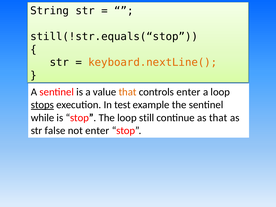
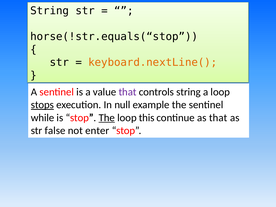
still(!str.equals(“stop: still(!str.equals(“stop -> horse(!str.equals(“stop (114, 37)
that colour: orange -> purple (128, 92)
controls enter: enter -> string (189, 92)
test: test -> null (122, 105)
The underline: none -> present (107, 118)
still: still -> this (147, 118)
